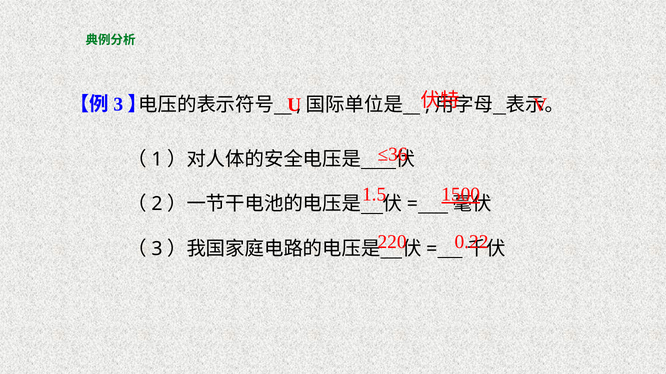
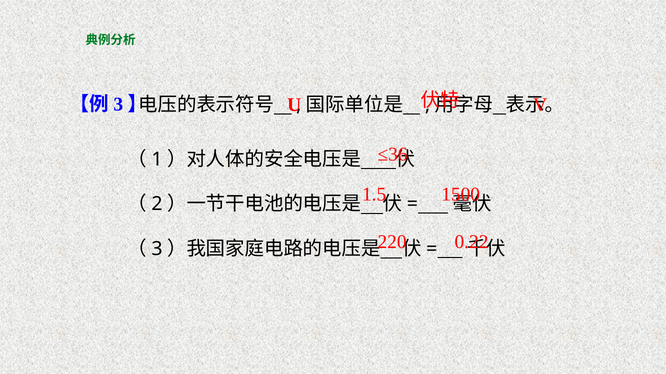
1500 underline: present -> none (461, 195)
